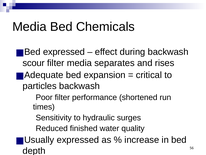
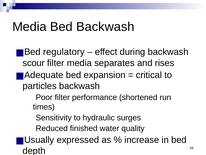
Bed Chemicals: Chemicals -> Backwash (105, 27)
Bed expressed: expressed -> regulatory (64, 52)
